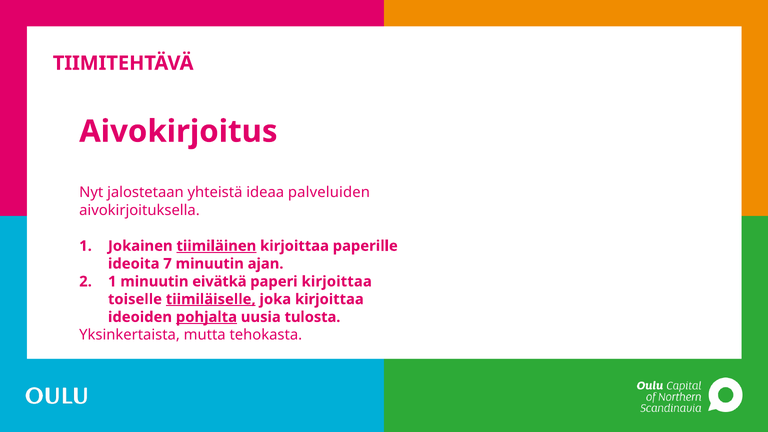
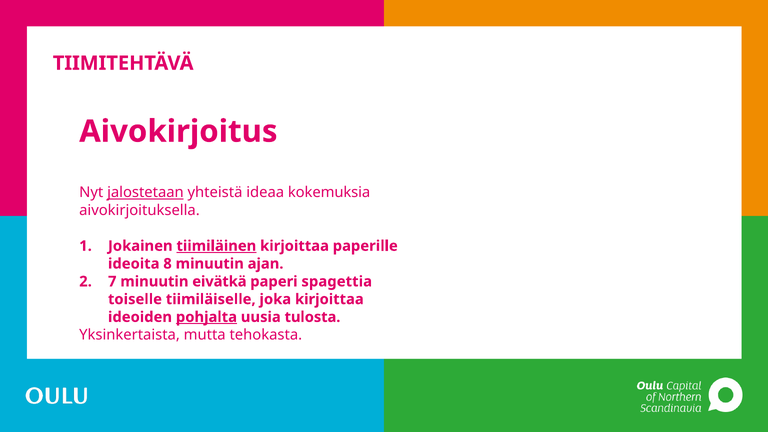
jalostetaan underline: none -> present (145, 193)
palveluiden: palveluiden -> kokemuksia (329, 193)
7: 7 -> 8 (168, 264)
1: 1 -> 7 (112, 282)
paperi kirjoittaa: kirjoittaa -> spagettia (337, 282)
tiimiläiselle underline: present -> none (211, 299)
